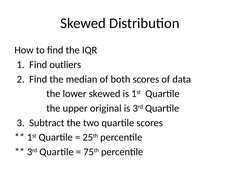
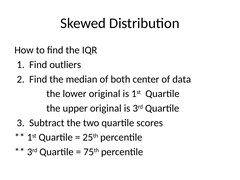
both scores: scores -> center (146, 79)
lower skewed: skewed -> original (105, 94)
